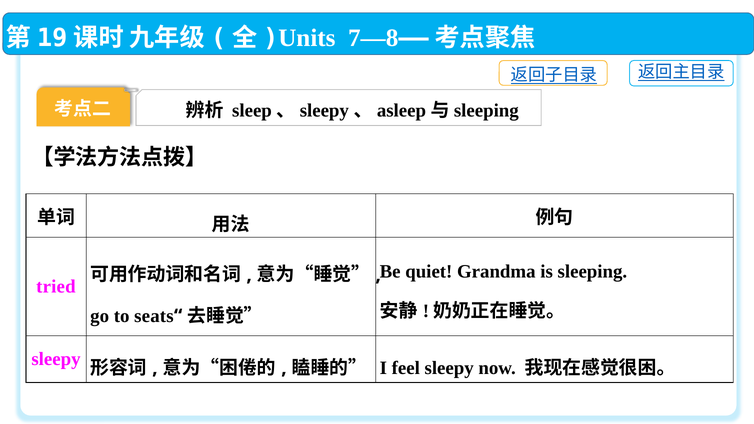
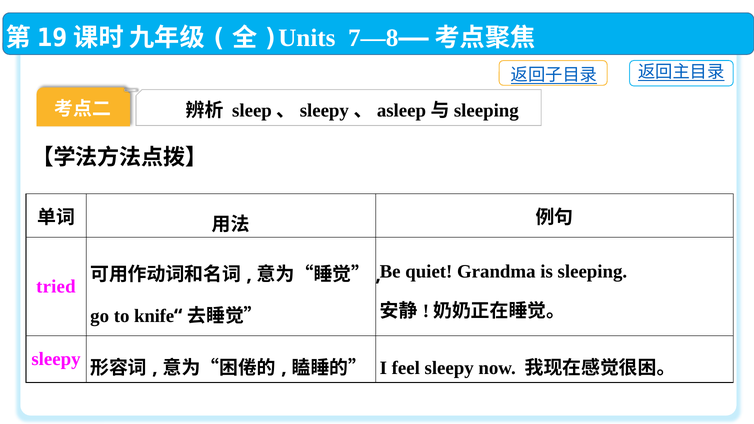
seats: seats -> knife (154, 316)
